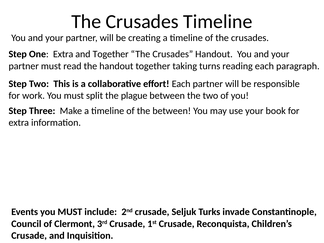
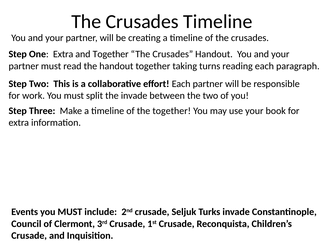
the plague: plague -> invade (134, 96)
the between: between -> together (172, 111)
